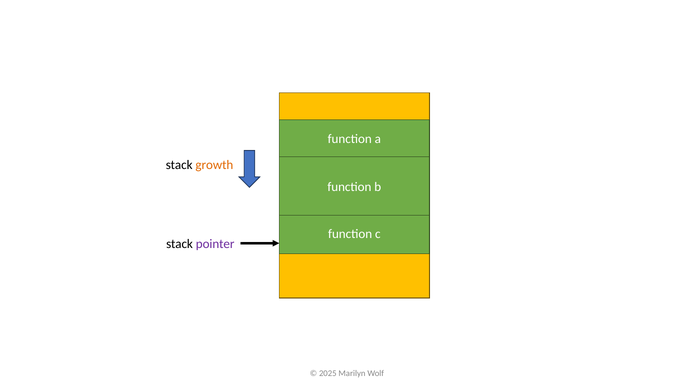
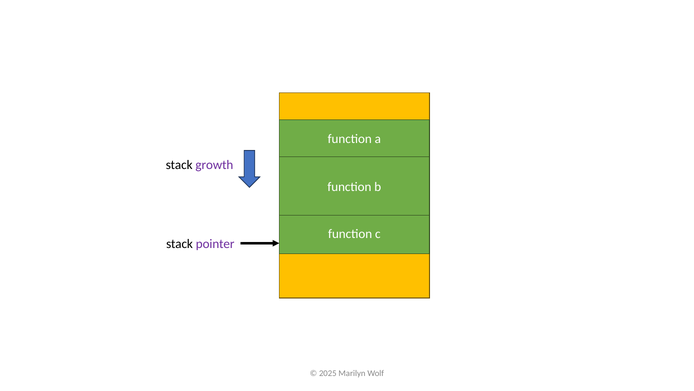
growth colour: orange -> purple (214, 164)
